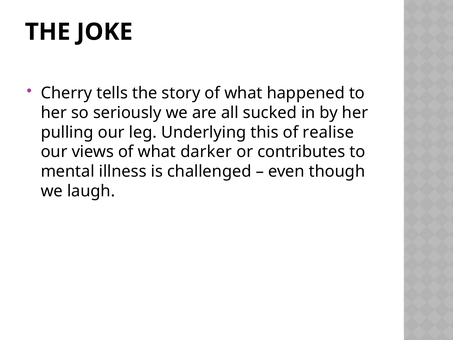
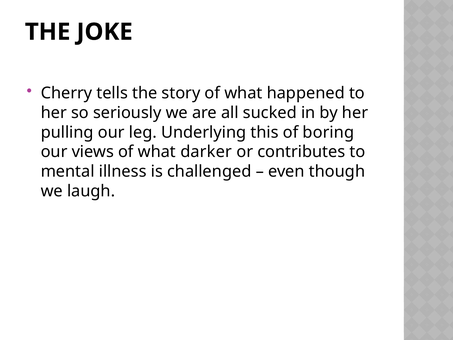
realise: realise -> boring (328, 132)
